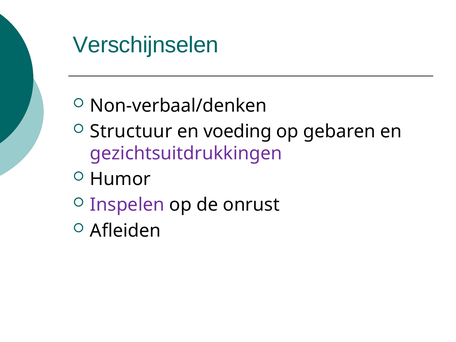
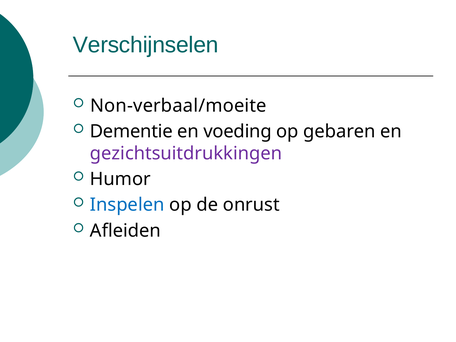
Non-verbaal/denken: Non-verbaal/denken -> Non-verbaal/moeite (178, 106)
Structuur: Structuur -> Dementie (131, 131)
Inspelen colour: purple -> blue (127, 205)
